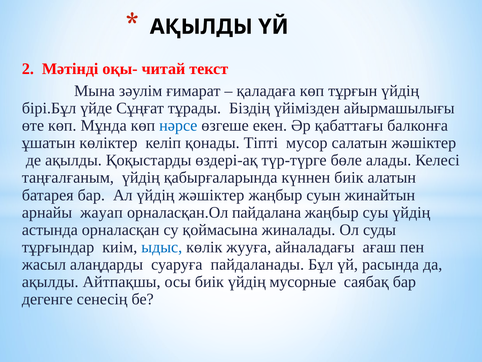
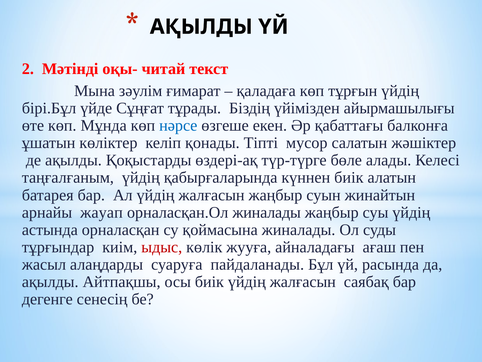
Ал үйдің жәшіктер: жәшіктер -> жалғасын (211, 195)
орналасқан.Ол пайдалана: пайдалана -> жиналады (267, 212)
ыдыс colour: blue -> red (162, 247)
биік үйдің мусорные: мусорные -> жалғасын (303, 281)
